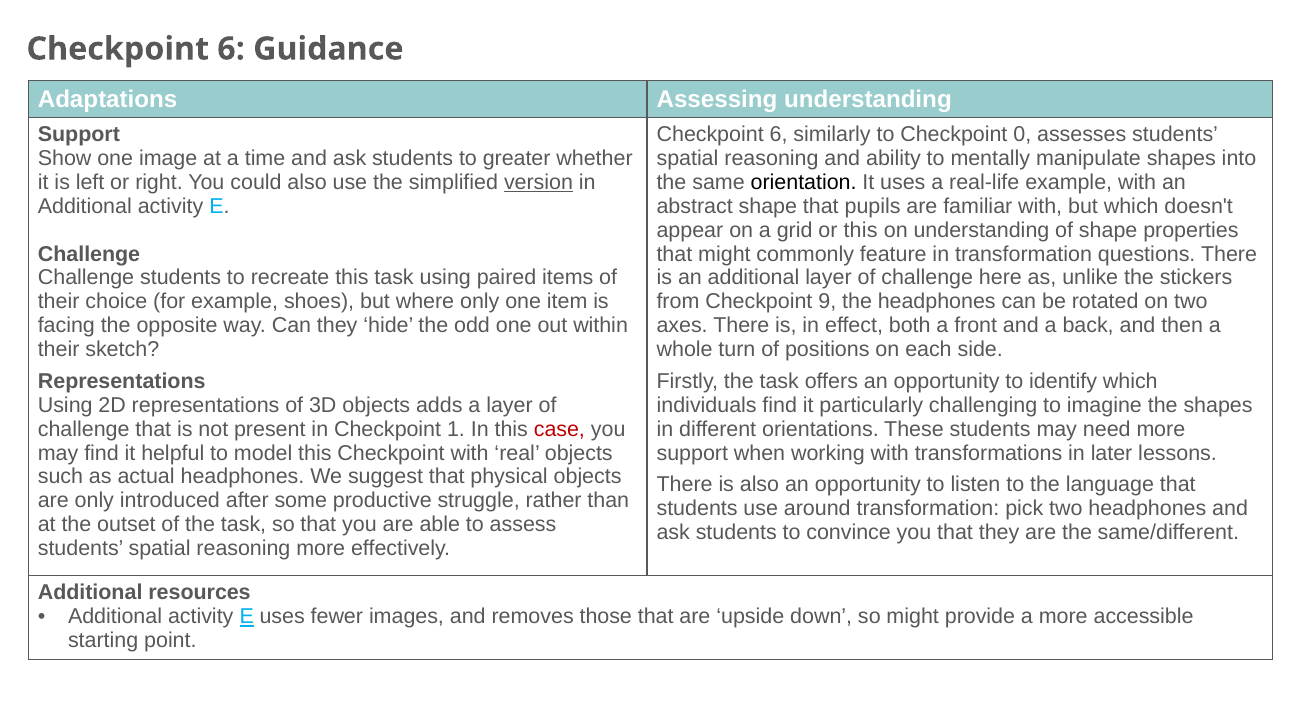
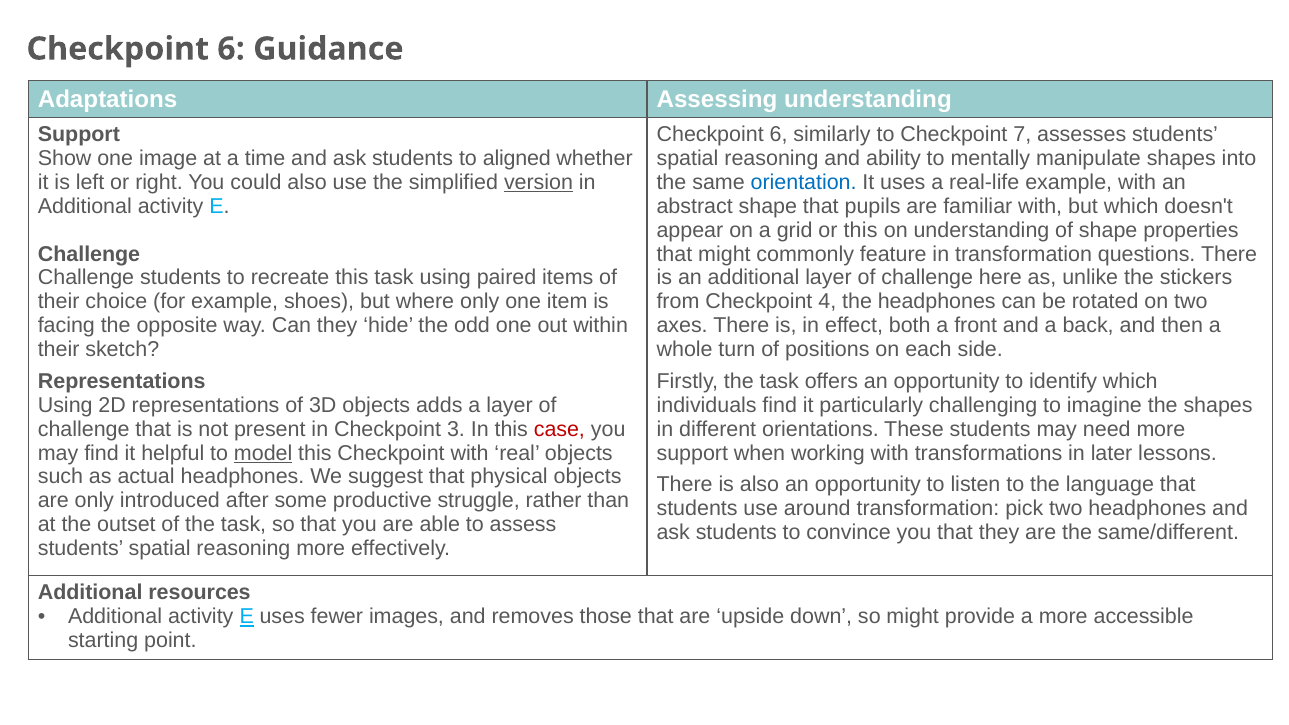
0: 0 -> 7 (1022, 135)
greater: greater -> aligned (517, 159)
orientation colour: black -> blue (804, 182)
9: 9 -> 4 (827, 302)
1: 1 -> 3 (456, 429)
model underline: none -> present (263, 453)
